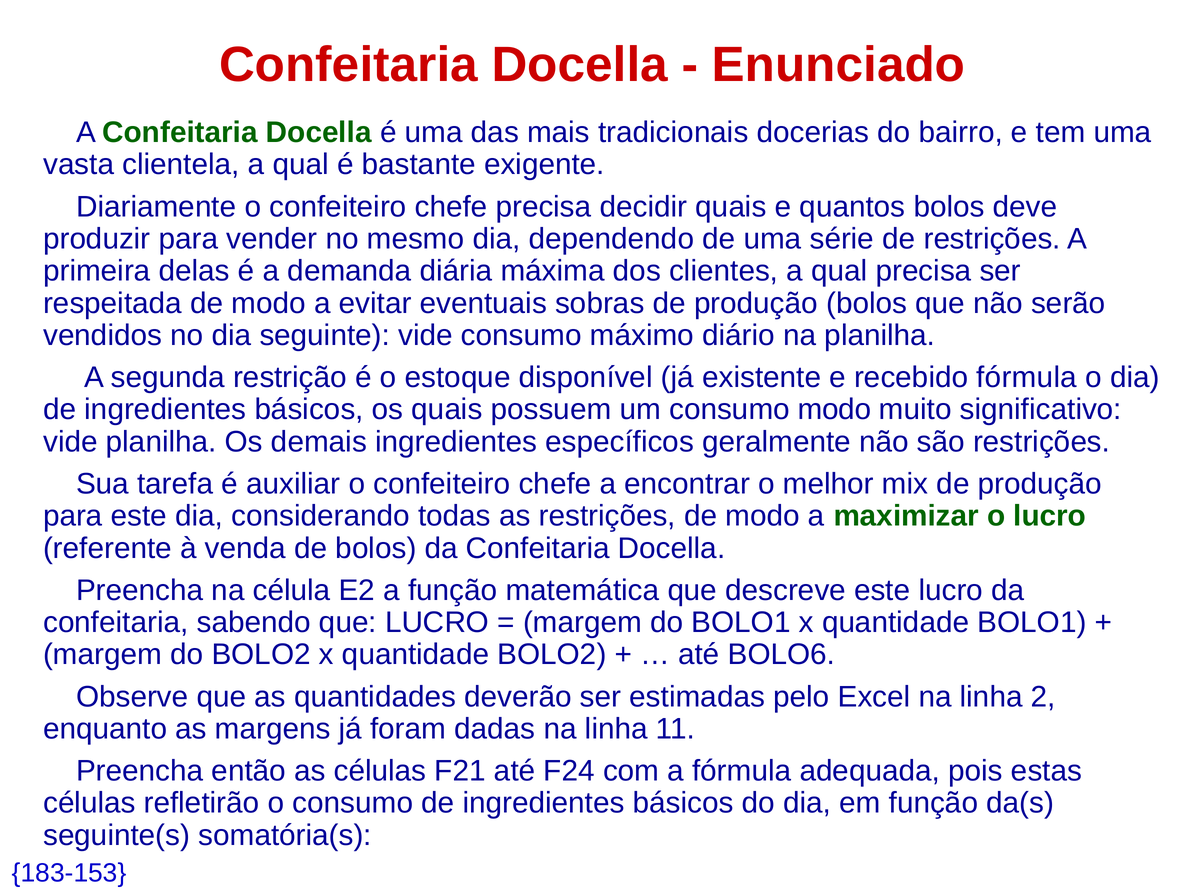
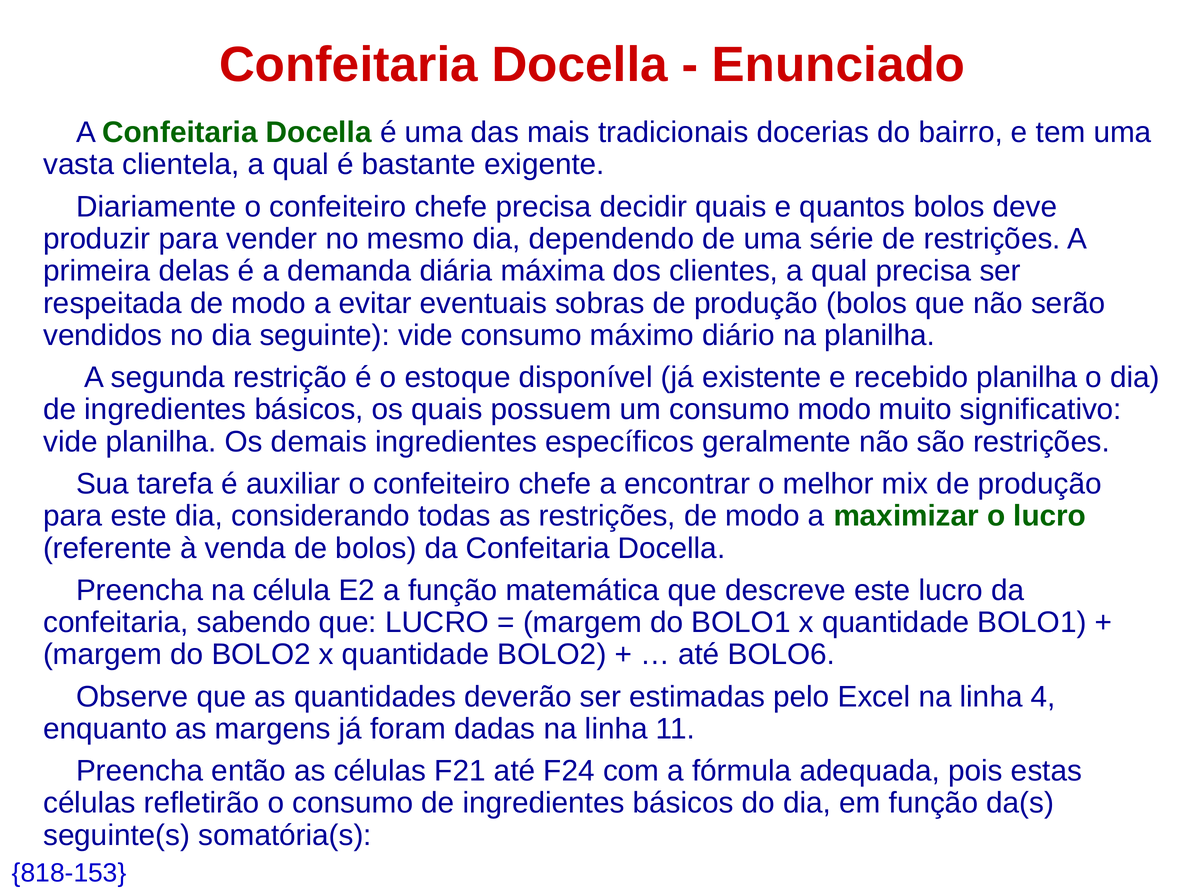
recebido fórmula: fórmula -> planilha (1027, 377)
2: 2 -> 4 (1043, 696)
183-153: 183-153 -> 818-153 (69, 872)
